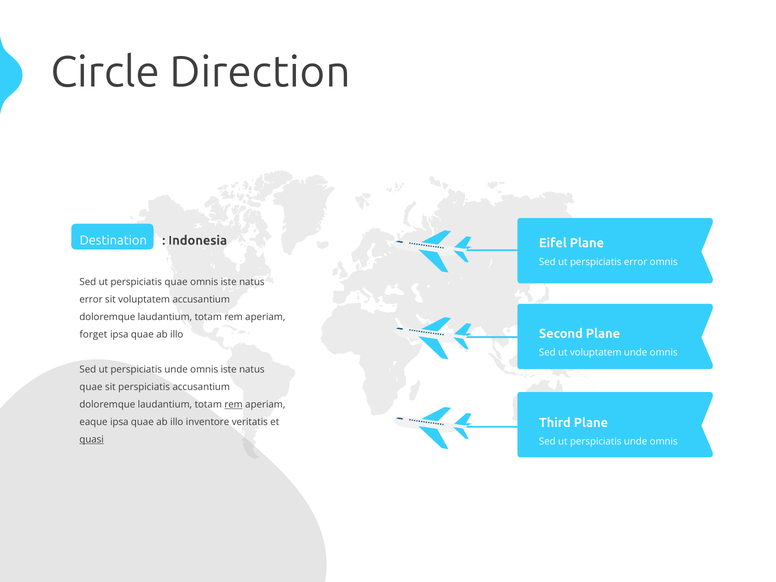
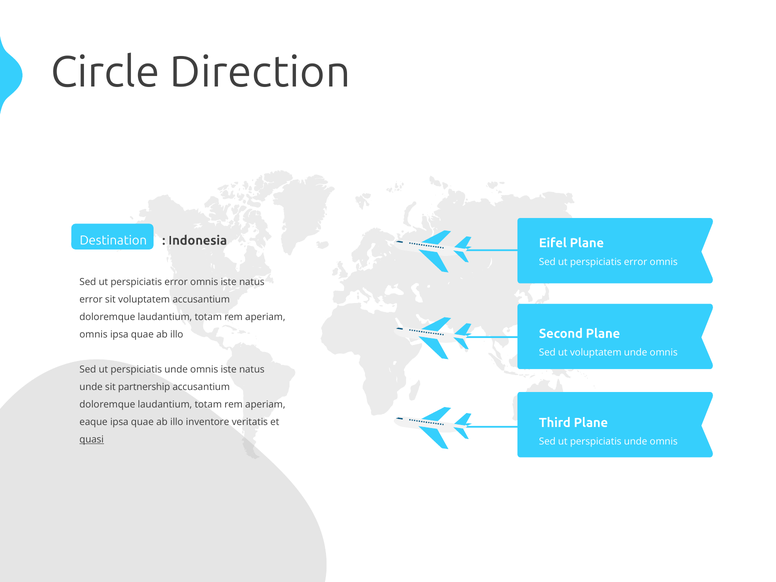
quae: quae -> error (176, 282)
forget: forget -> omnis (93, 335)
quae: quae -> unde (91, 387)
sit perspiciatis: perspiciatis -> partnership (144, 387)
rem underline: present -> none (234, 405)
